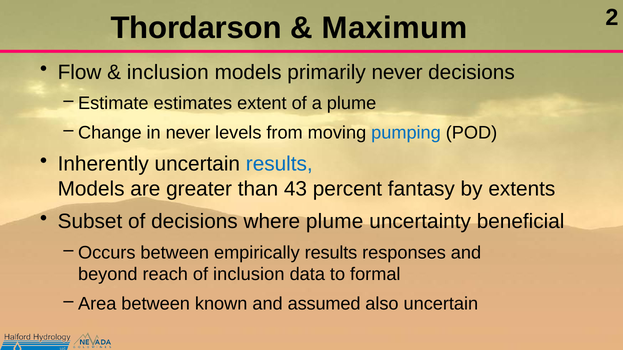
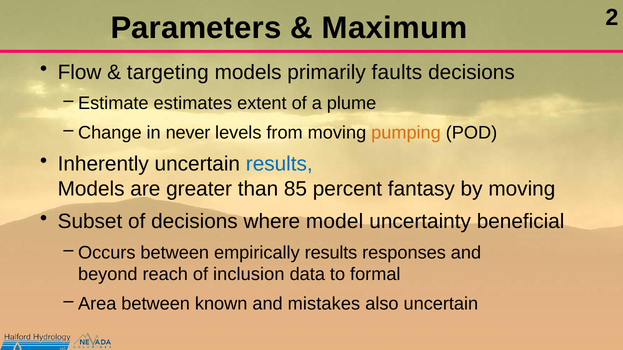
Thordarson: Thordarson -> Parameters (196, 28)
inclusion: inclusion -> targeting (168, 72)
primarily never: never -> faults (397, 72)
pumping colour: blue -> orange (406, 133)
43: 43 -> 85 (295, 189)
by extents: extents -> moving (522, 189)
where plume: plume -> model (335, 222)
assumed: assumed -> mistakes (324, 304)
